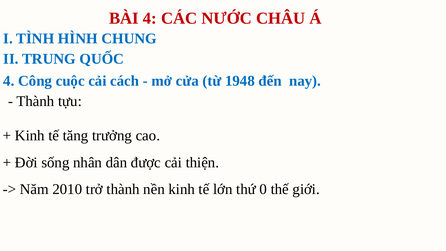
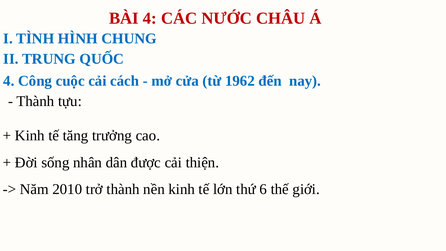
1948: 1948 -> 1962 (240, 81)
0: 0 -> 6 (263, 189)
